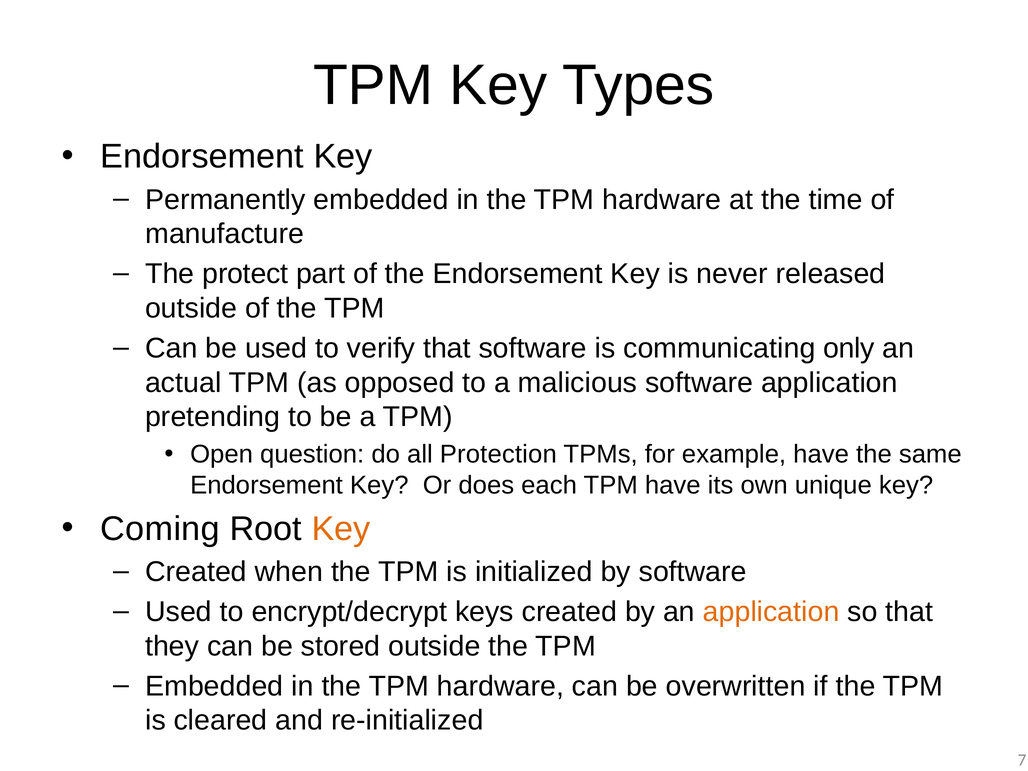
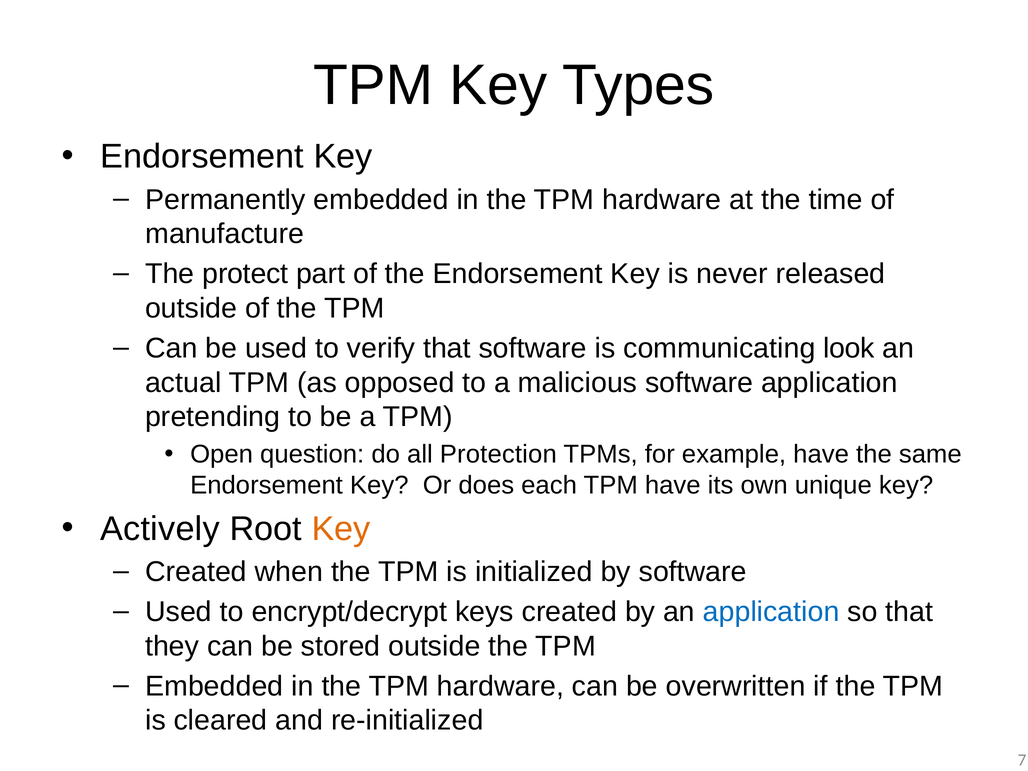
only: only -> look (849, 348)
Coming: Coming -> Actively (160, 529)
application colour: orange -> blue (771, 612)
